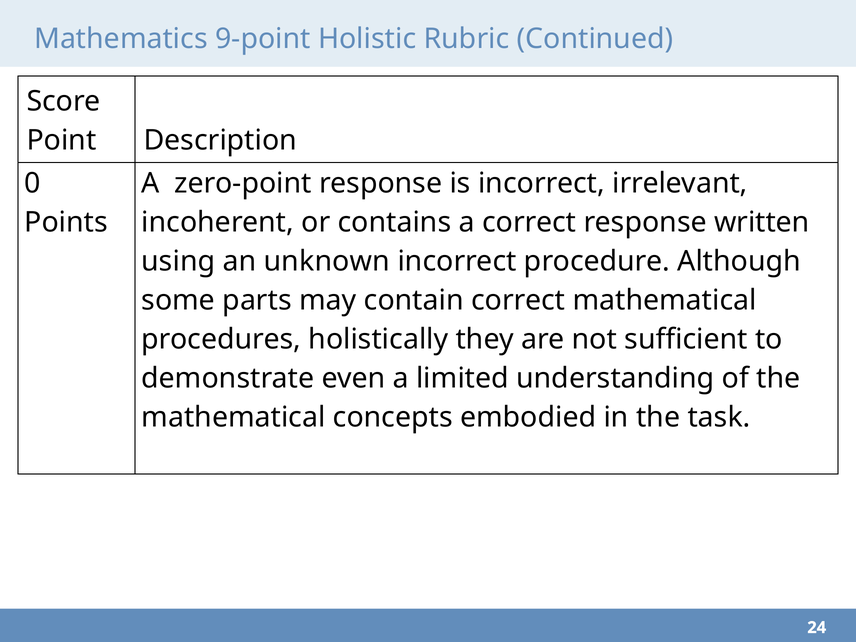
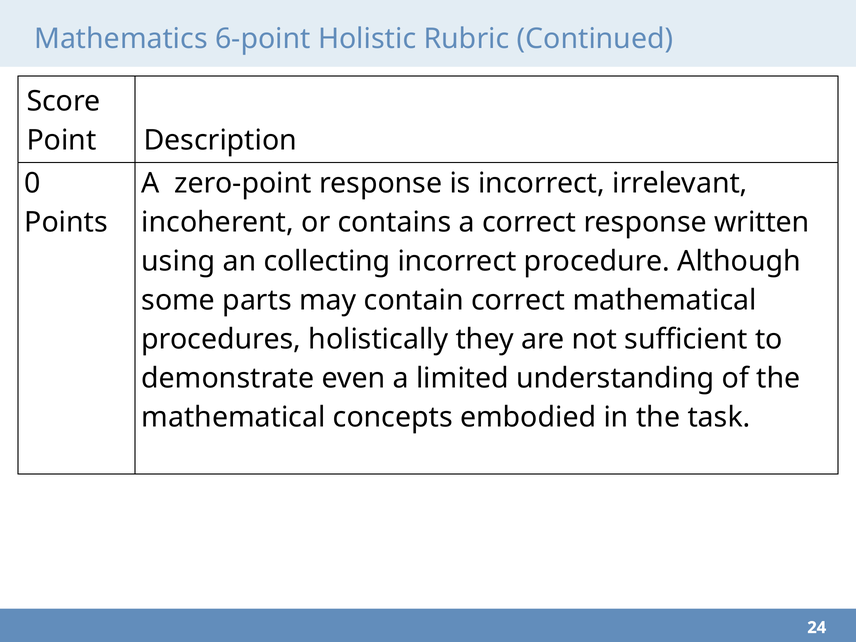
9-point: 9-point -> 6-point (263, 39)
unknown: unknown -> collecting (327, 261)
